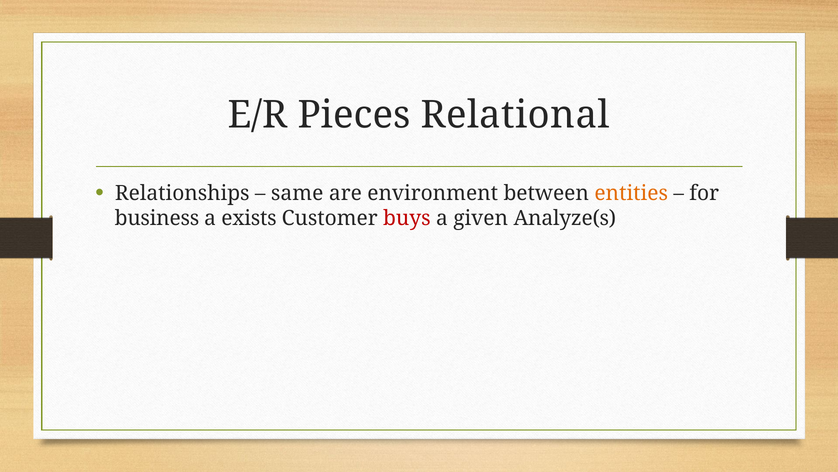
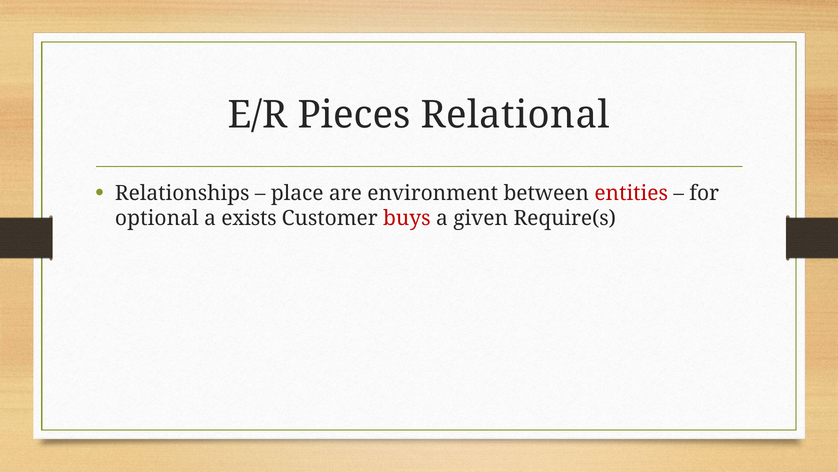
same: same -> place (297, 193)
entities colour: orange -> red (631, 193)
business: business -> optional (157, 218)
Analyze(s: Analyze(s -> Require(s (565, 218)
